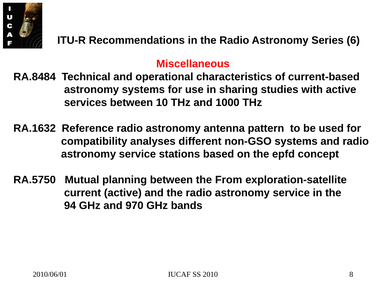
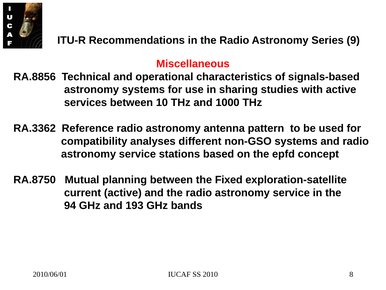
6: 6 -> 9 (353, 40)
RA.8484: RA.8484 -> RA.8856 (35, 77)
current-based: current-based -> signals-based (324, 77)
RA.1632: RA.1632 -> RA.3362 (35, 128)
RA.5750: RA.5750 -> RA.8750 (35, 180)
From: From -> Fixed (229, 180)
970: 970 -> 193 (134, 205)
